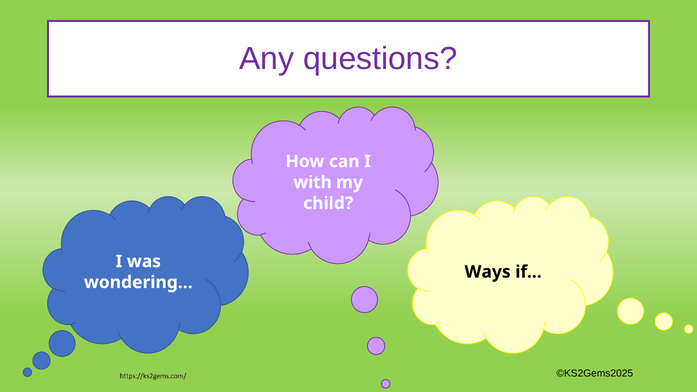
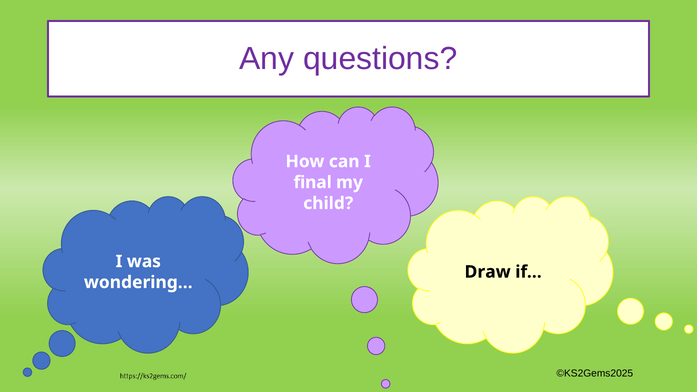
with: with -> final (313, 182)
Ways: Ways -> Draw (488, 272)
